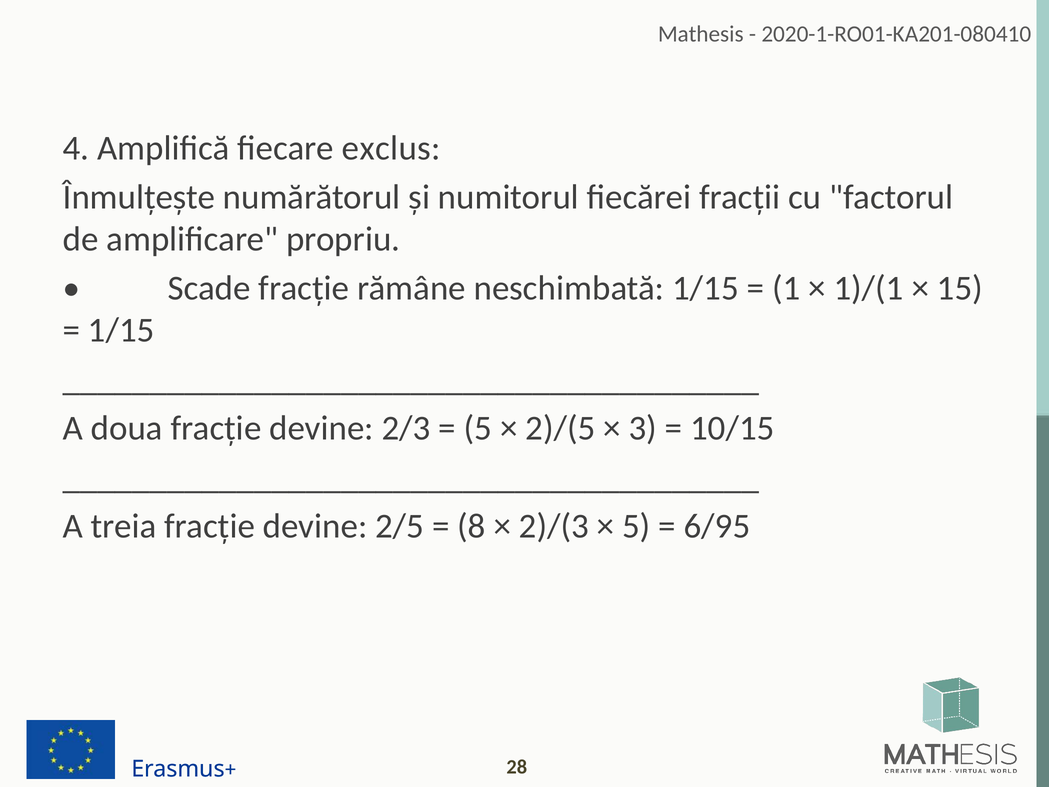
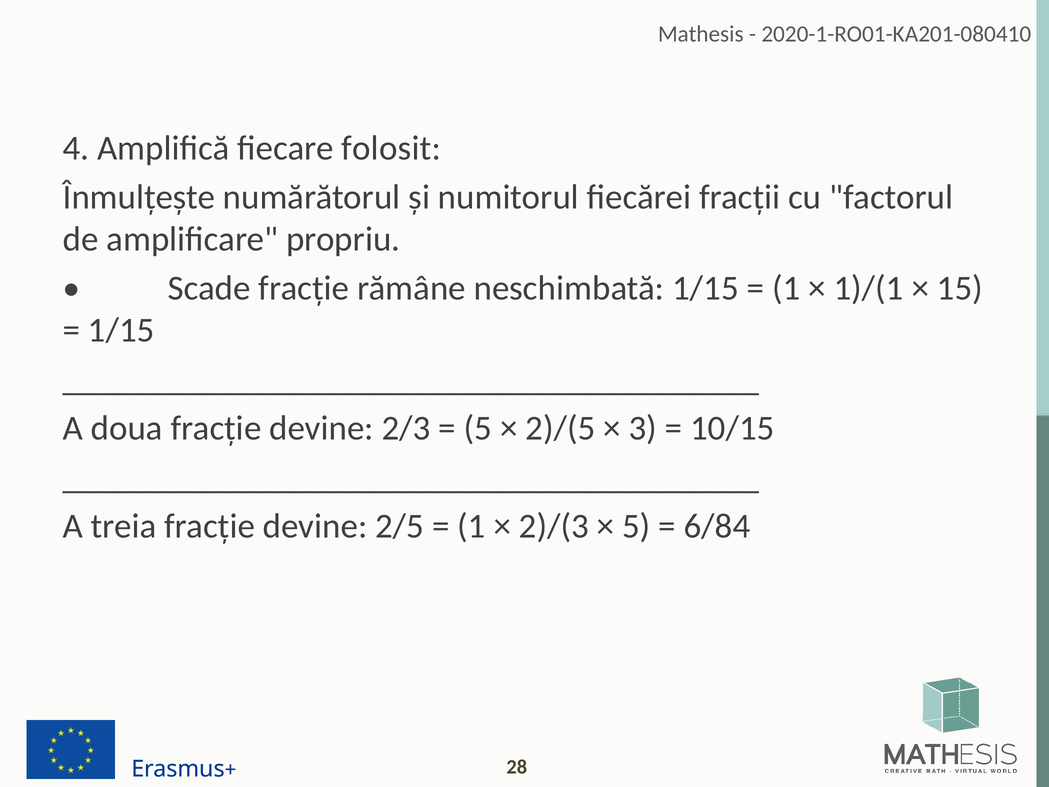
exclus: exclus -> folosit (391, 148)
8: 8 -> 1 (472, 526)
6/95: 6/95 -> 6/84 (717, 526)
